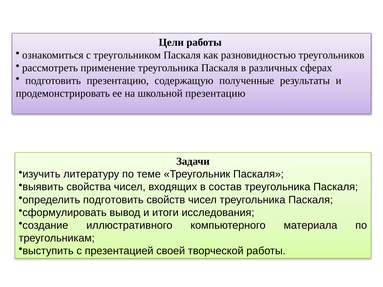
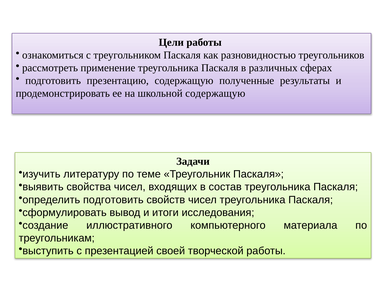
школьной презентацию: презентацию -> содержащую (215, 93)
